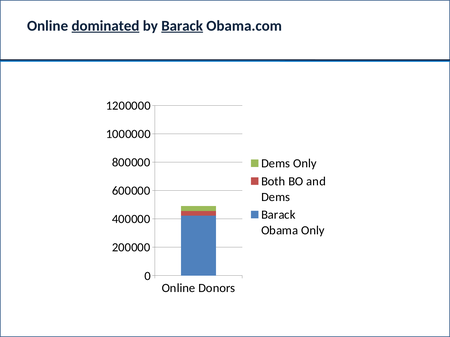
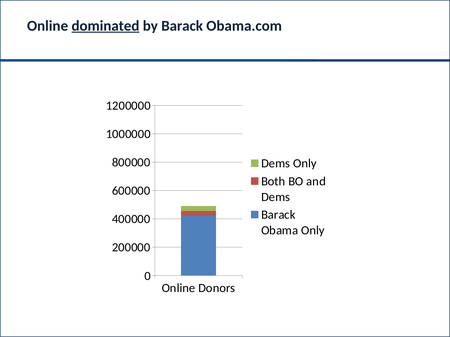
Barack underline: present -> none (182, 26)
